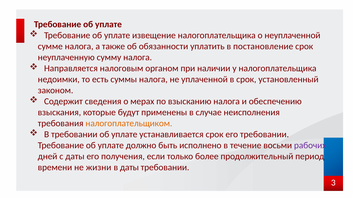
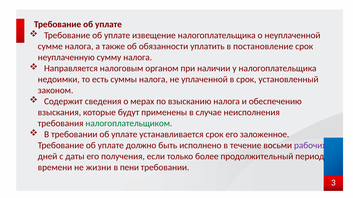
налогоплательщиком colour: orange -> green (129, 124)
его требовании: требовании -> заложенное (265, 135)
в даты: даты -> пени (129, 168)
